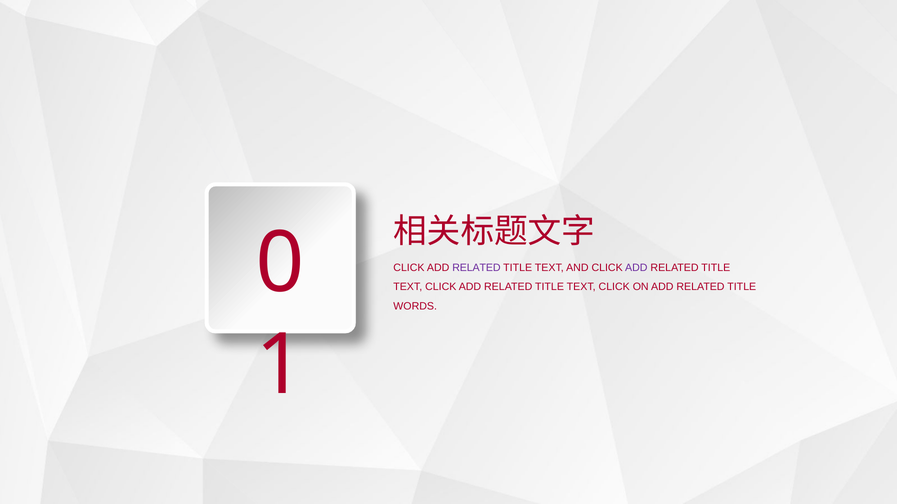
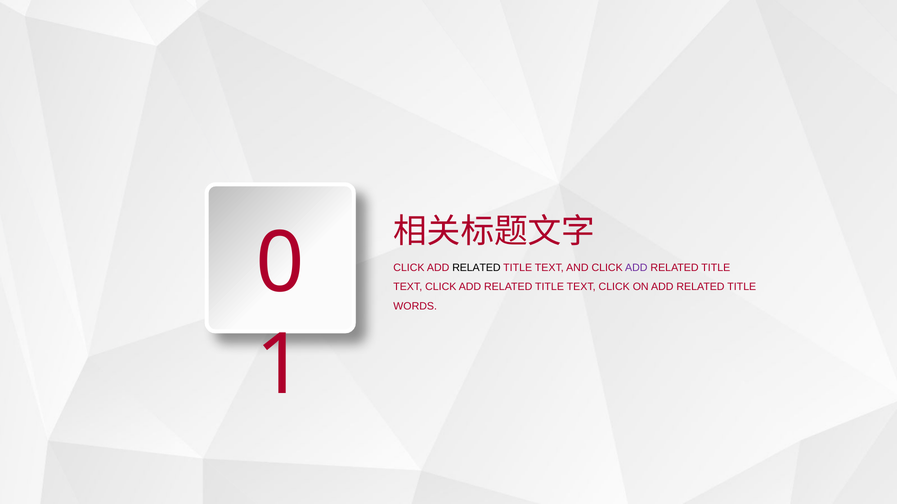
RELATED colour: purple -> black (476, 268)
